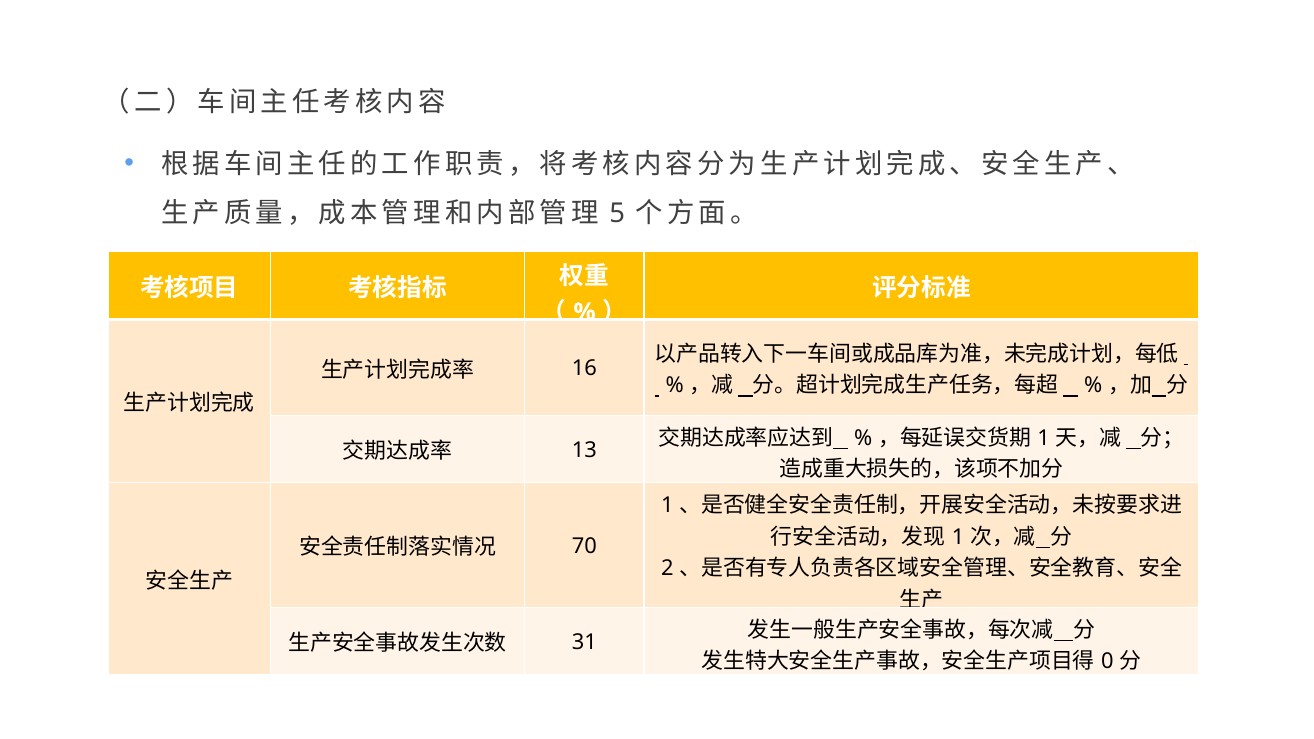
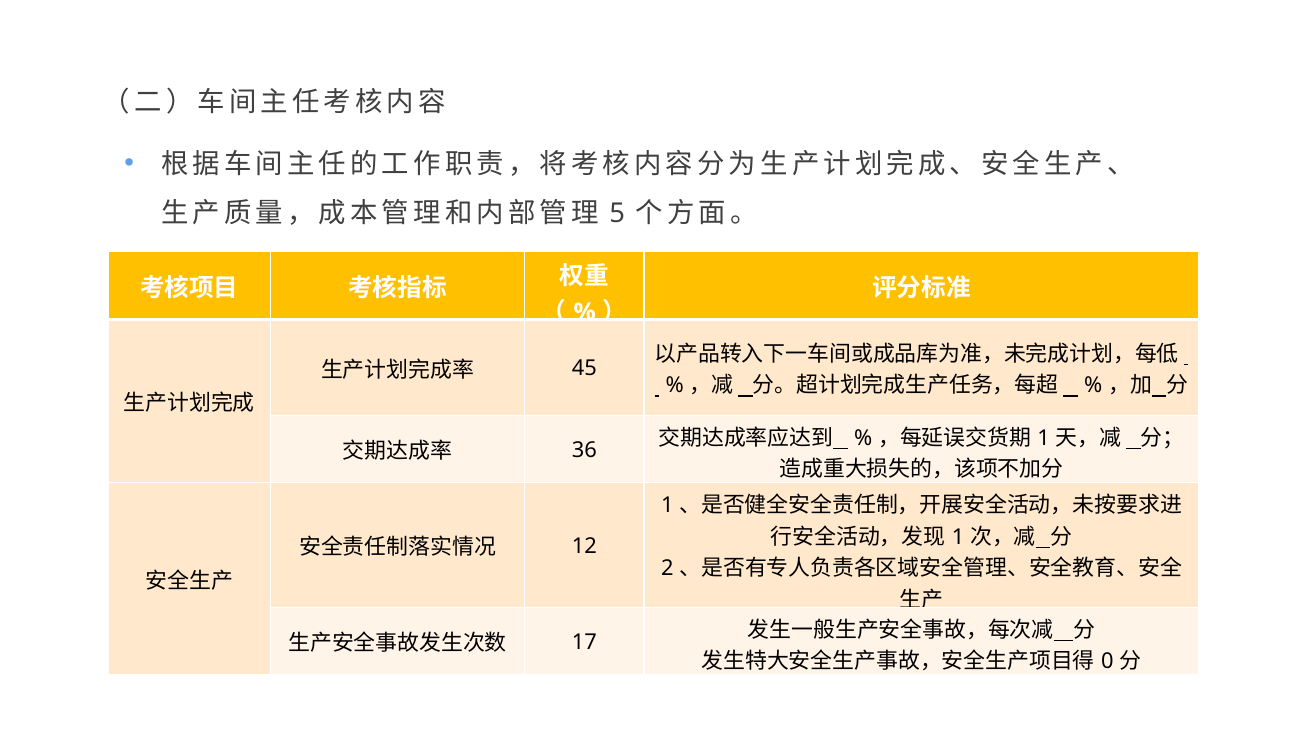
16: 16 -> 45 (584, 369)
13: 13 -> 36 (584, 450)
70: 70 -> 12 (584, 547)
31: 31 -> 17 (584, 643)
